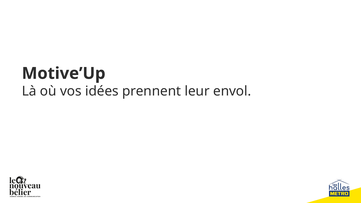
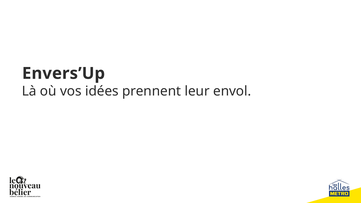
Motive’Up: Motive’Up -> Envers’Up (64, 73)
